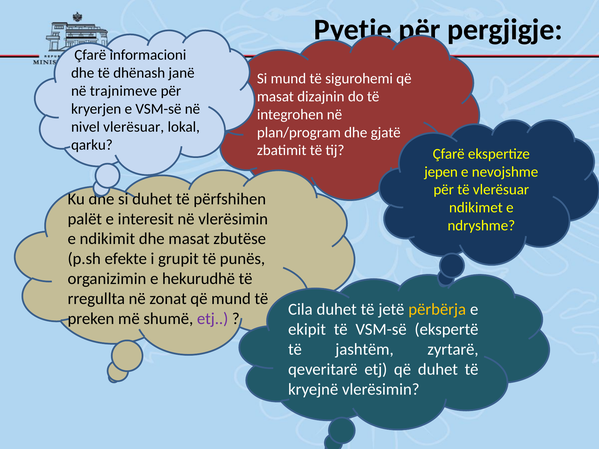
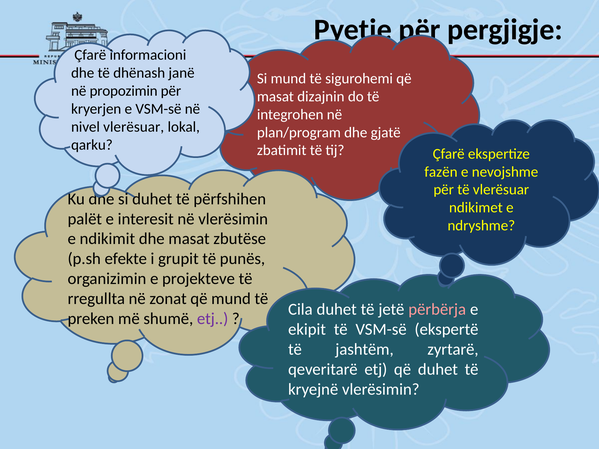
trajnimeve: trajnimeve -> propozimin (124, 91)
jepen: jepen -> fazën (441, 172)
hekurudhë: hekurudhë -> projekteve (199, 279)
përbërja colour: yellow -> pink (437, 309)
